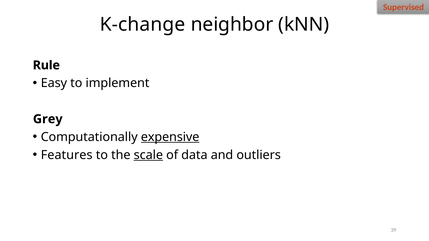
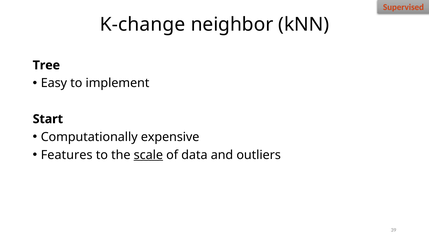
Rule: Rule -> Tree (46, 65)
Grey: Grey -> Start (48, 119)
expensive underline: present -> none (170, 137)
